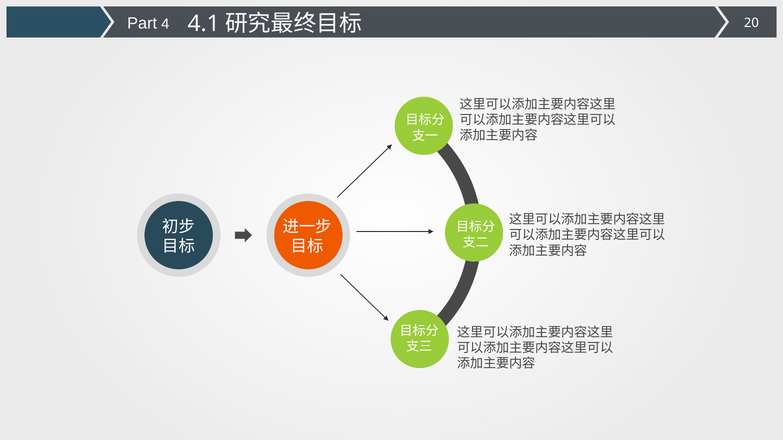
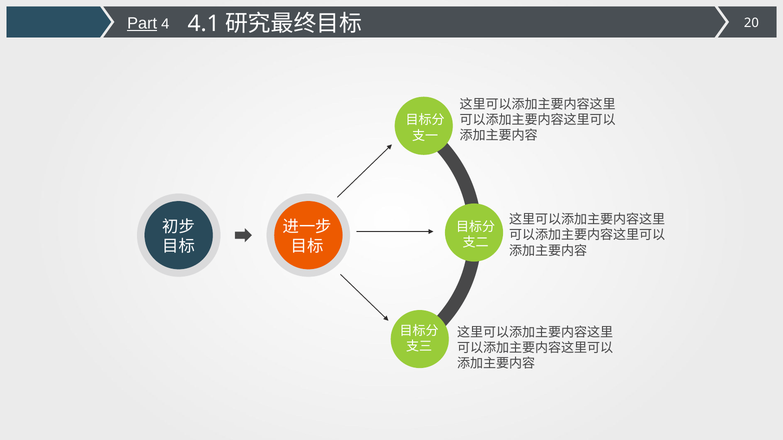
Part underline: none -> present (142, 23)
